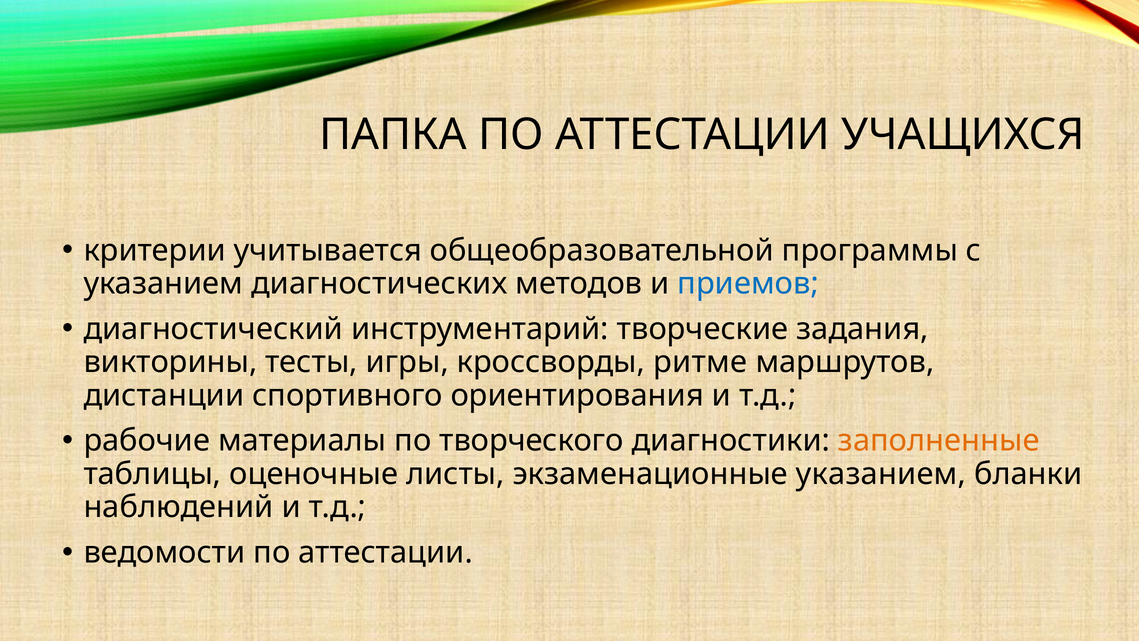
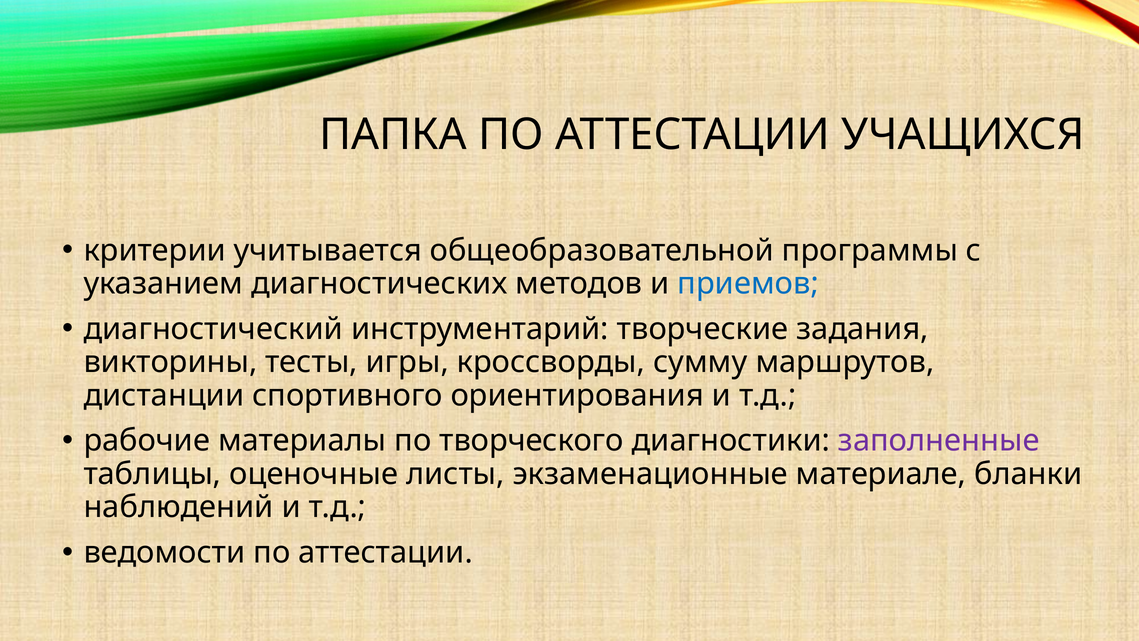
ритме: ритме -> сумму (700, 362)
заполненные colour: orange -> purple (939, 440)
экзаменационные указанием: указанием -> материале (881, 474)
